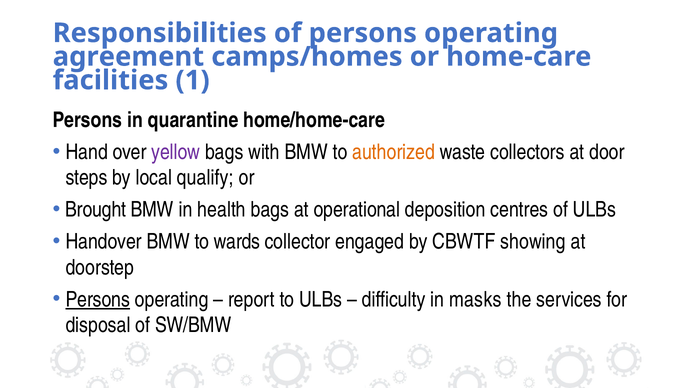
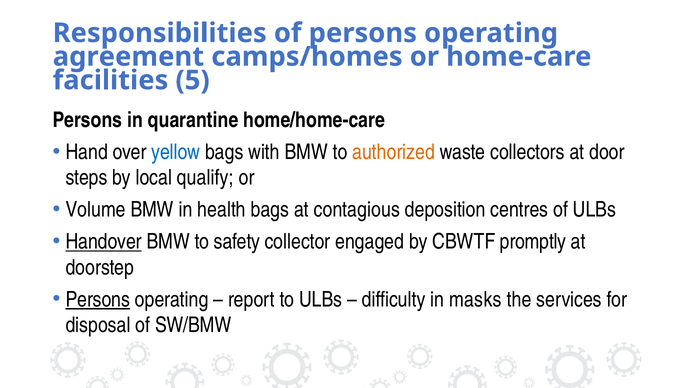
1: 1 -> 5 (193, 80)
yellow colour: purple -> blue (176, 152)
Brought: Brought -> Volume (96, 210)
operational: operational -> contagious (357, 210)
Handover underline: none -> present (104, 242)
wards: wards -> safety (237, 242)
showing: showing -> promptly (533, 242)
